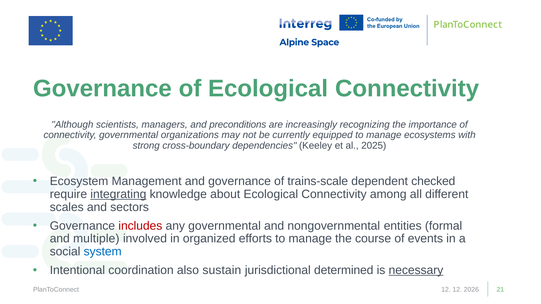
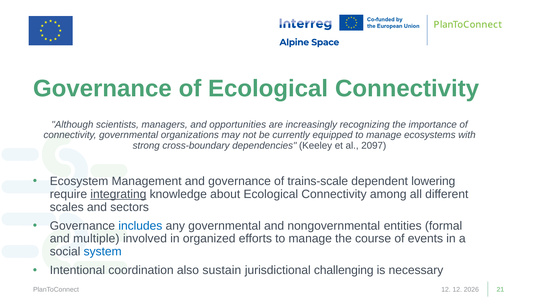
preconditions: preconditions -> opportunities (238, 125)
2025: 2025 -> 2097 (374, 146)
checked: checked -> lowering (433, 181)
includes colour: red -> blue (140, 226)
determined: determined -> challenging (344, 271)
necessary underline: present -> none (416, 271)
